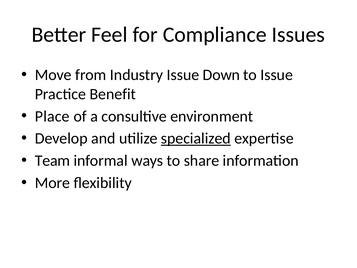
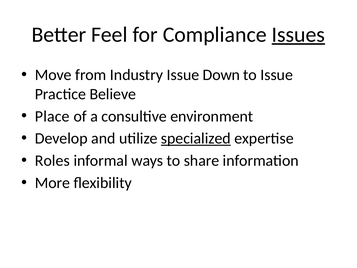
Issues underline: none -> present (298, 35)
Benefit: Benefit -> Believe (113, 94)
Team: Team -> Roles (52, 161)
